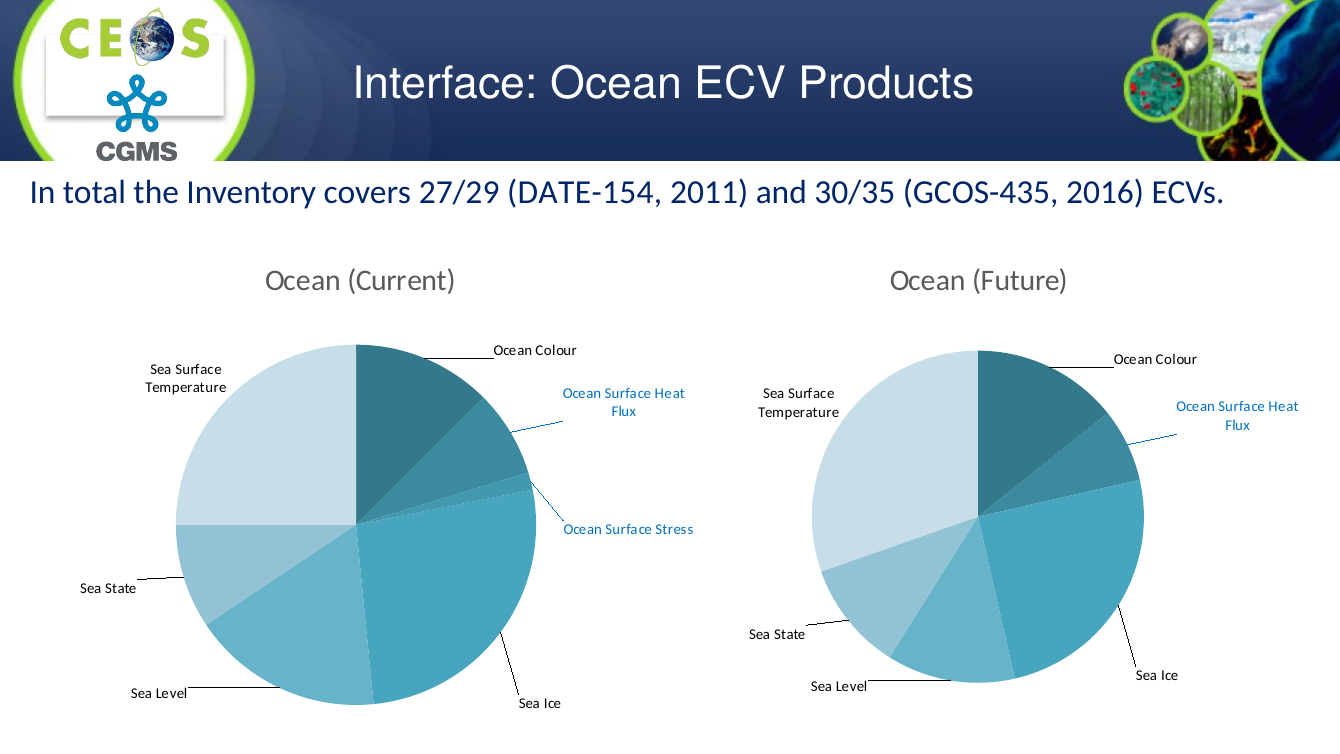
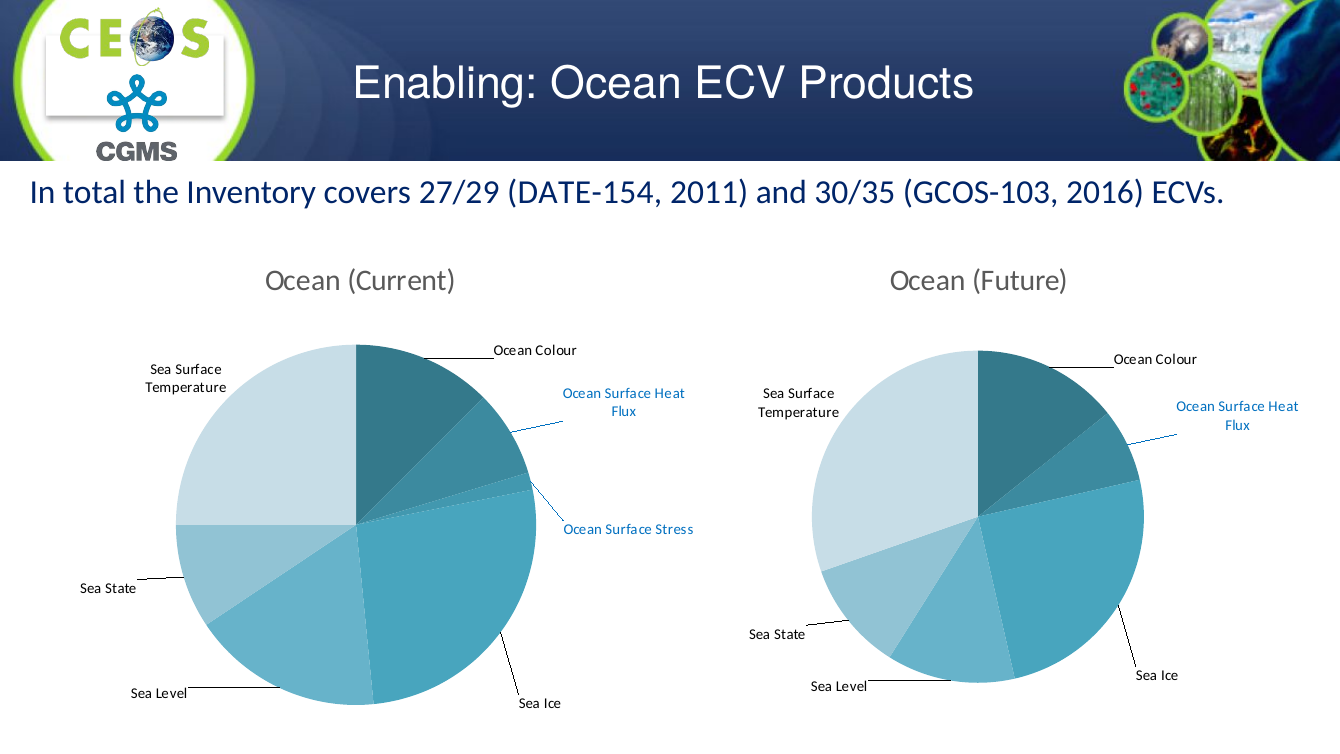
Interface: Interface -> Enabling (445, 84)
GCOS-435: GCOS-435 -> GCOS-103 (981, 192)
